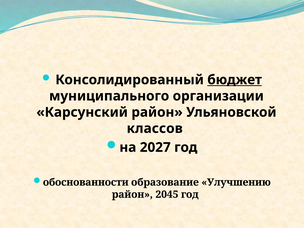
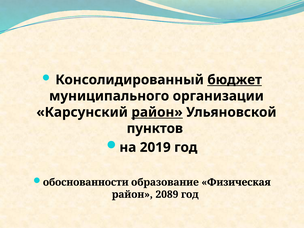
район underline: none -> present (157, 112)
классов: классов -> пунктов (155, 128)
2027: 2027 -> 2019 (155, 147)
Улучшению: Улучшению -> Физическая (236, 182)
2045: 2045 -> 2089 (167, 194)
